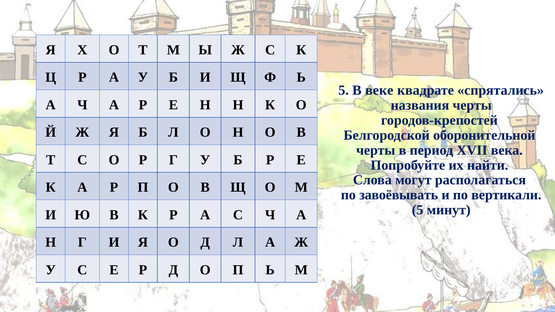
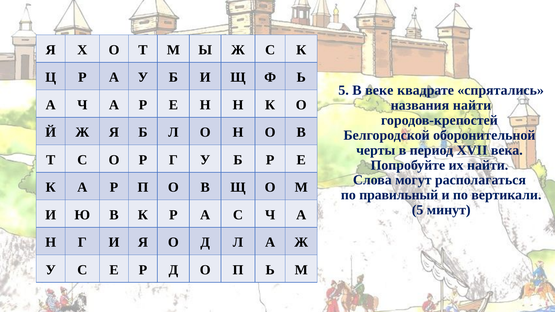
названия черты: черты -> найти (472, 105)
завоёвывать: завоёвывать -> правильный (399, 195)
